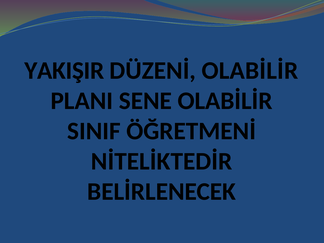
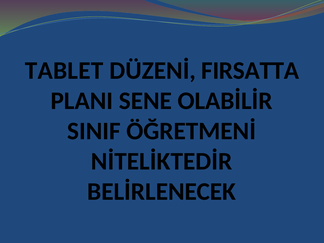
YAKIŞIR: YAKIŞIR -> TABLET (64, 71)
DÜZENİ OLABİLİR: OLABİLİR -> FIRSATTA (250, 71)
